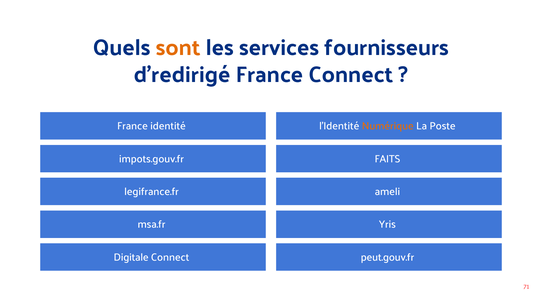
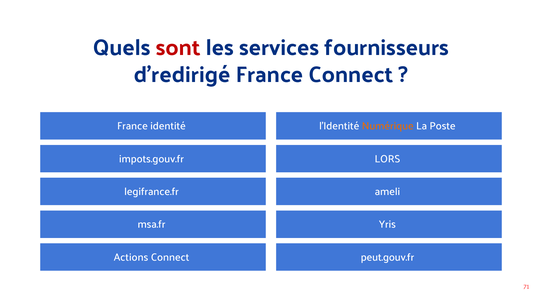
sont colour: orange -> red (178, 48)
FAITS: FAITS -> LORS (387, 159)
Digitale: Digitale -> Actions (131, 257)
